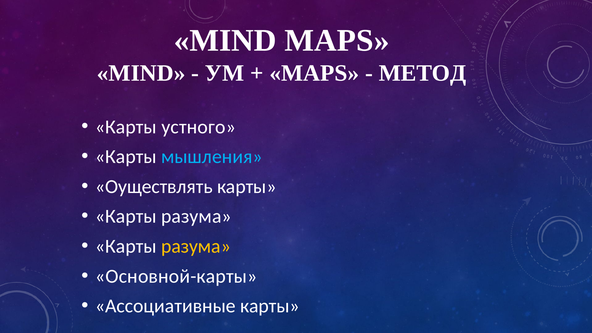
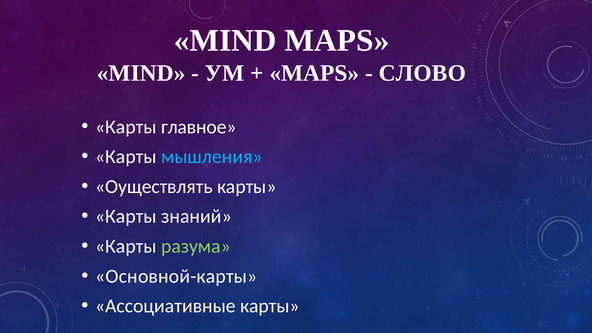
МЕТОД: МЕТОД -> СЛОВО (422, 73)
устного: устного -> главное (199, 127)
разума: разума -> знаний (196, 216)
разума colour: yellow -> light green (196, 246)
